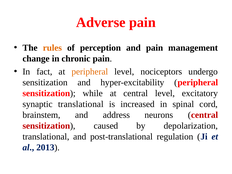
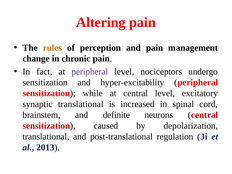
Adverse: Adverse -> Altering (101, 22)
peripheral colour: orange -> purple (90, 72)
address: address -> definite (116, 115)
